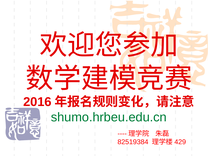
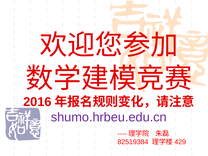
shumo.hrbeu.edu.cn colour: green -> purple (109, 117)
